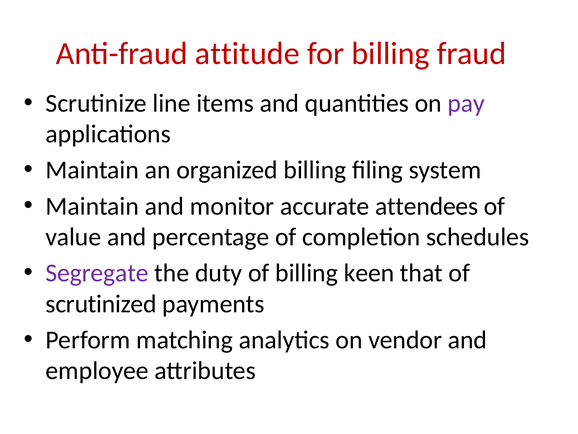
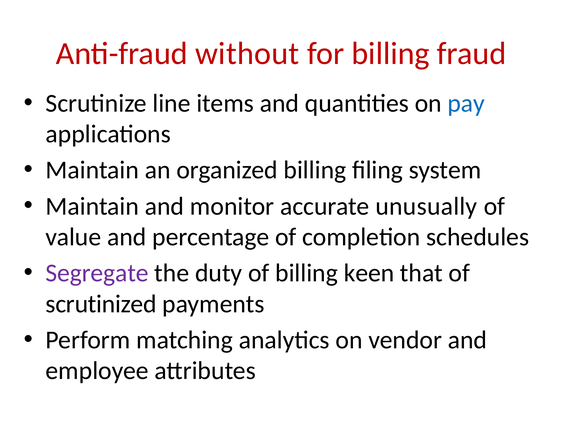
attitude: attitude -> without (247, 54)
pay colour: purple -> blue (466, 103)
attendees: attendees -> unusually (426, 206)
